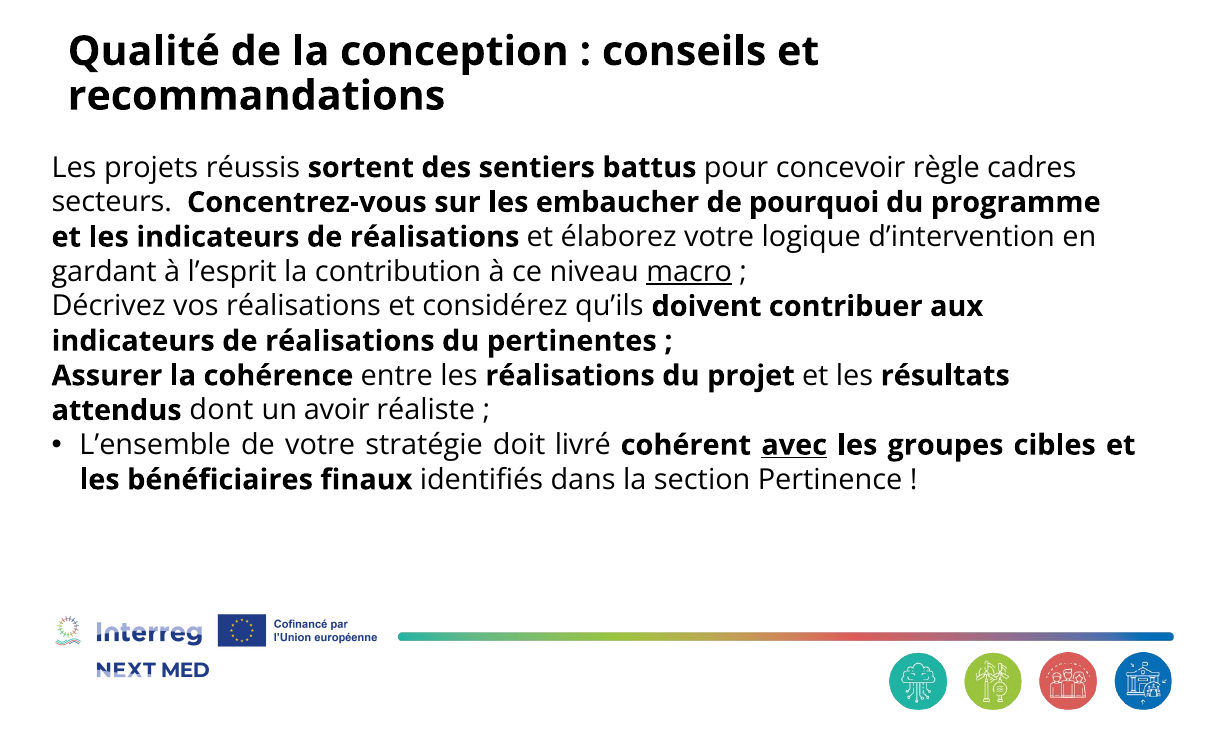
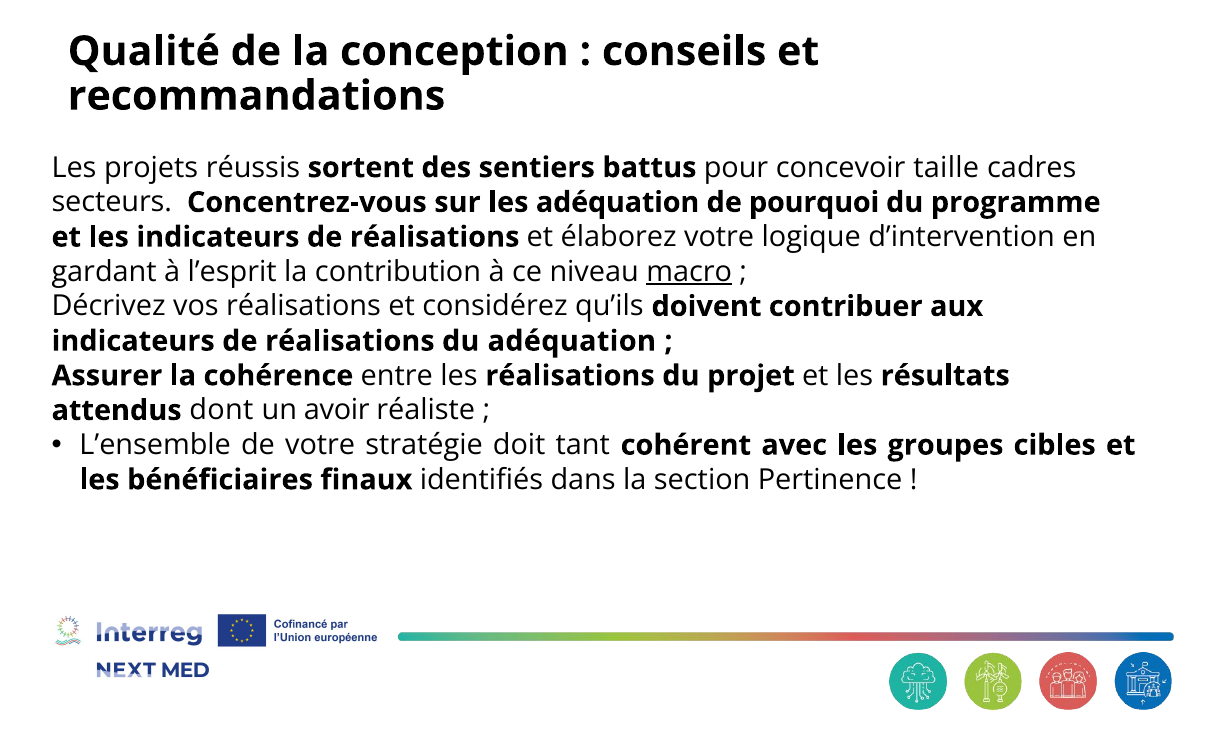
règle: règle -> taille (946, 168)
les embaucher: embaucher -> adéquation (618, 203)
du pertinentes: pertinentes -> adéquation (572, 341)
livré: livré -> tant (583, 445)
avec underline: present -> none (794, 445)
